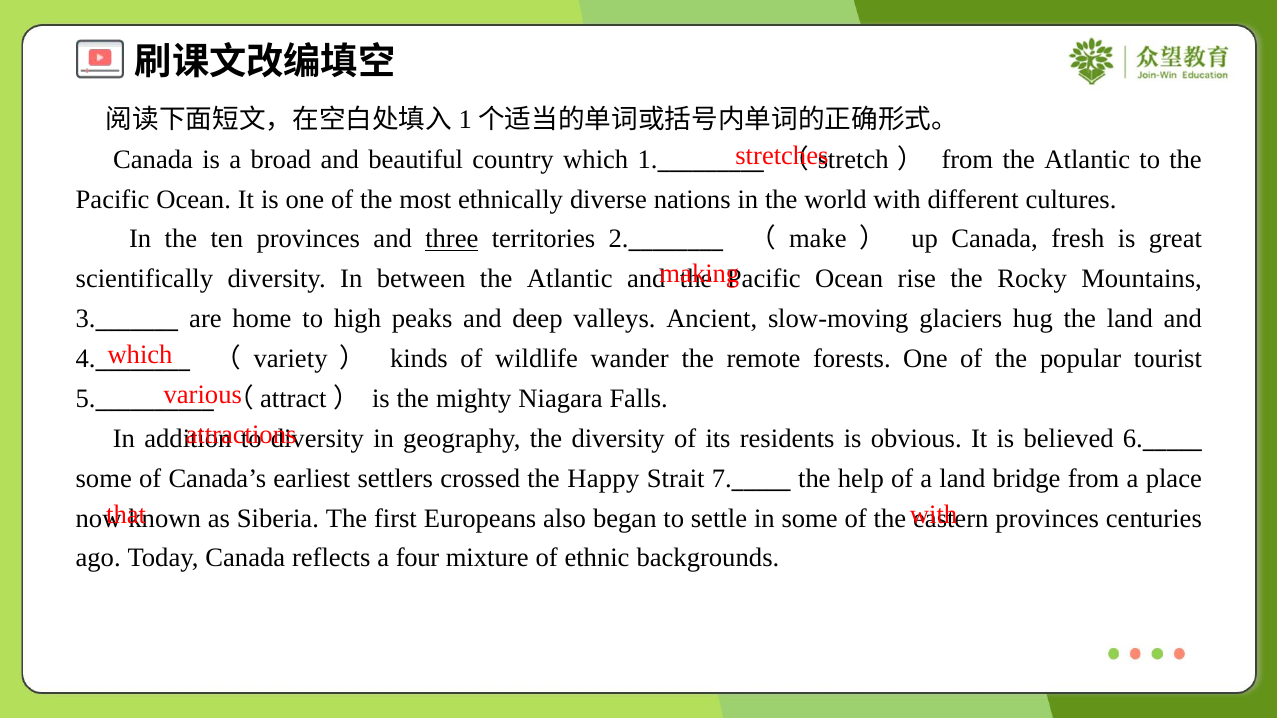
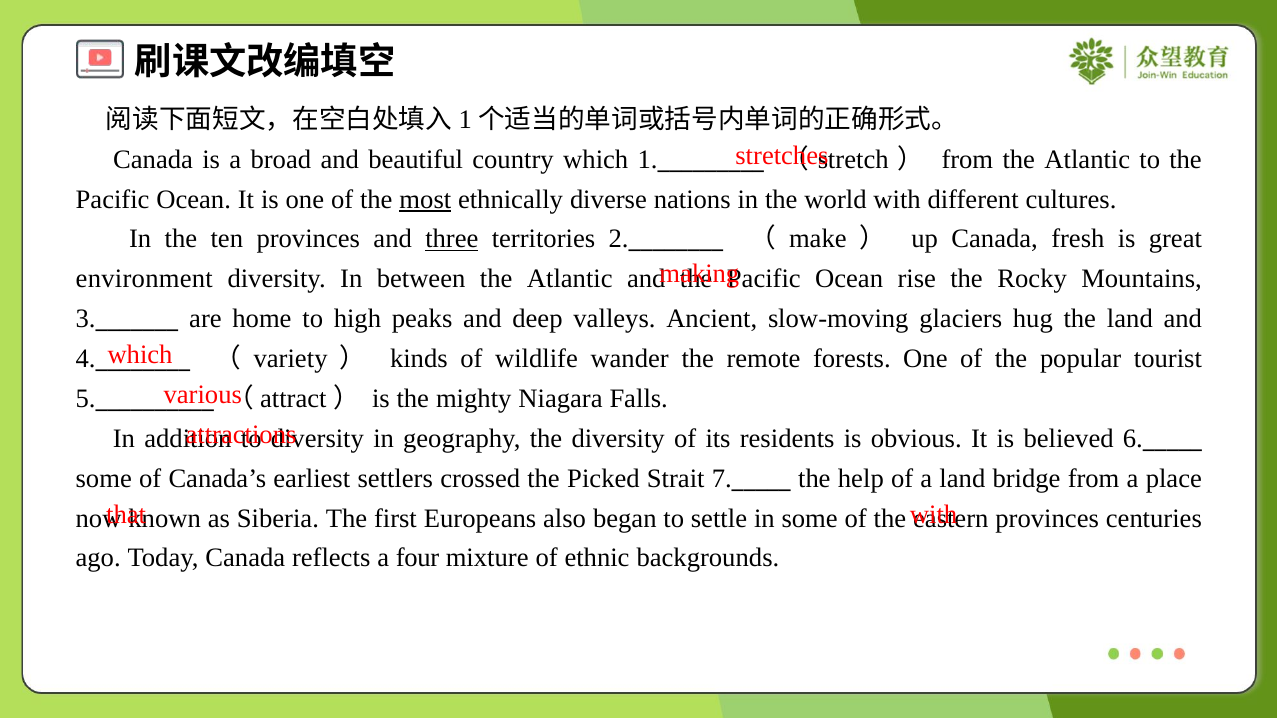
most underline: none -> present (425, 199)
scientifically: scientifically -> environment (144, 279)
Happy: Happy -> Picked (603, 479)
